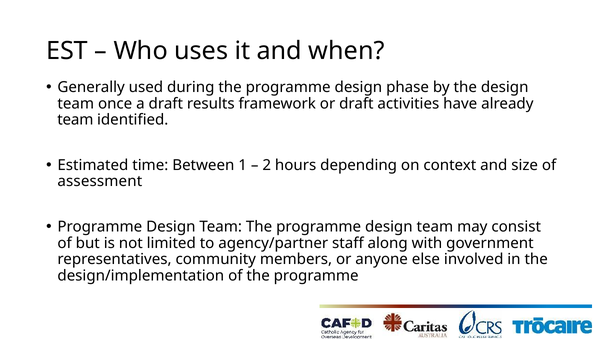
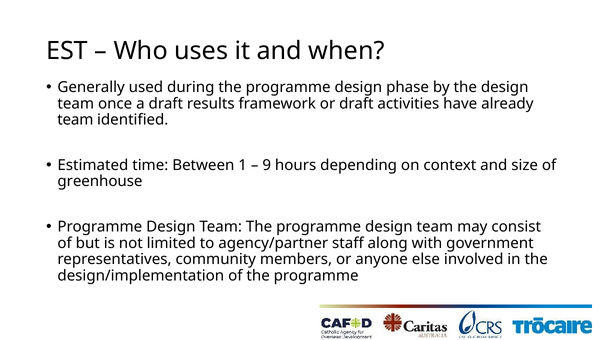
2: 2 -> 9 (267, 165)
assessment: assessment -> greenhouse (100, 182)
